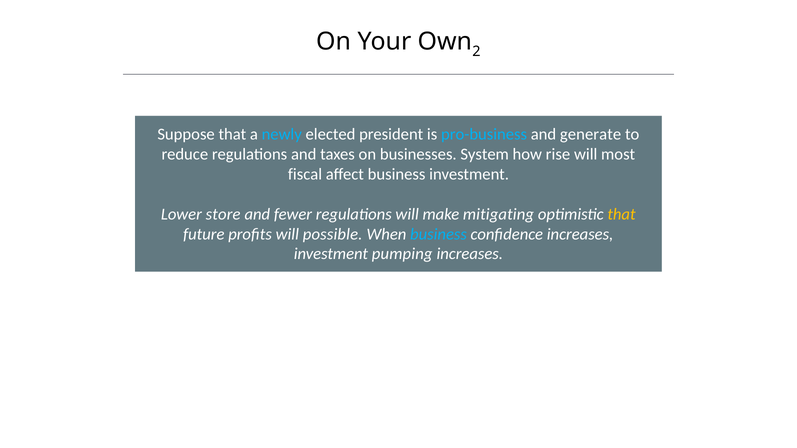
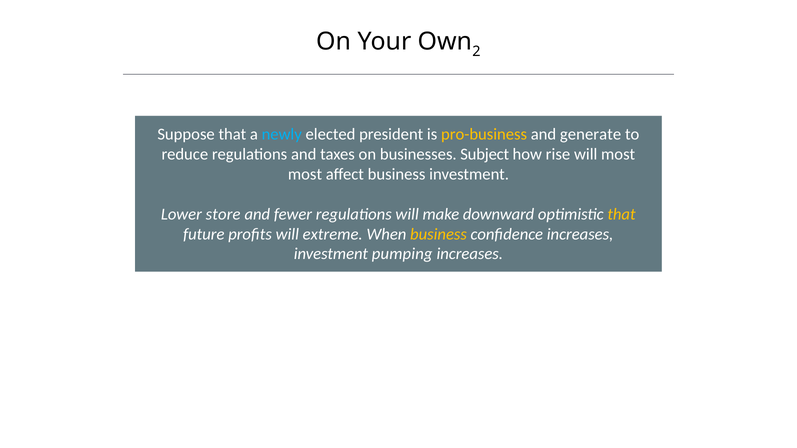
pro-business colour: light blue -> yellow (484, 135)
System: System -> Subject (485, 154)
fiscal: fiscal -> most (305, 174)
mitigating: mitigating -> downward (499, 214)
possible: possible -> extreme (333, 234)
business colour: light blue -> yellow (438, 234)
